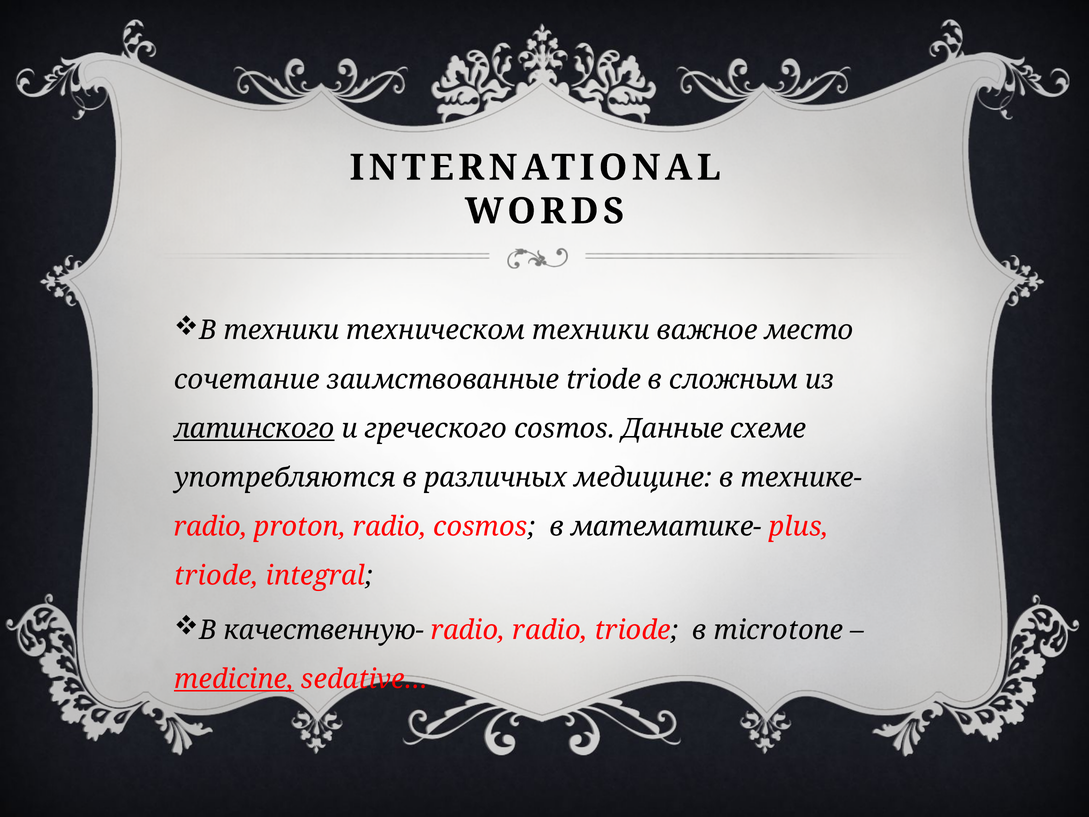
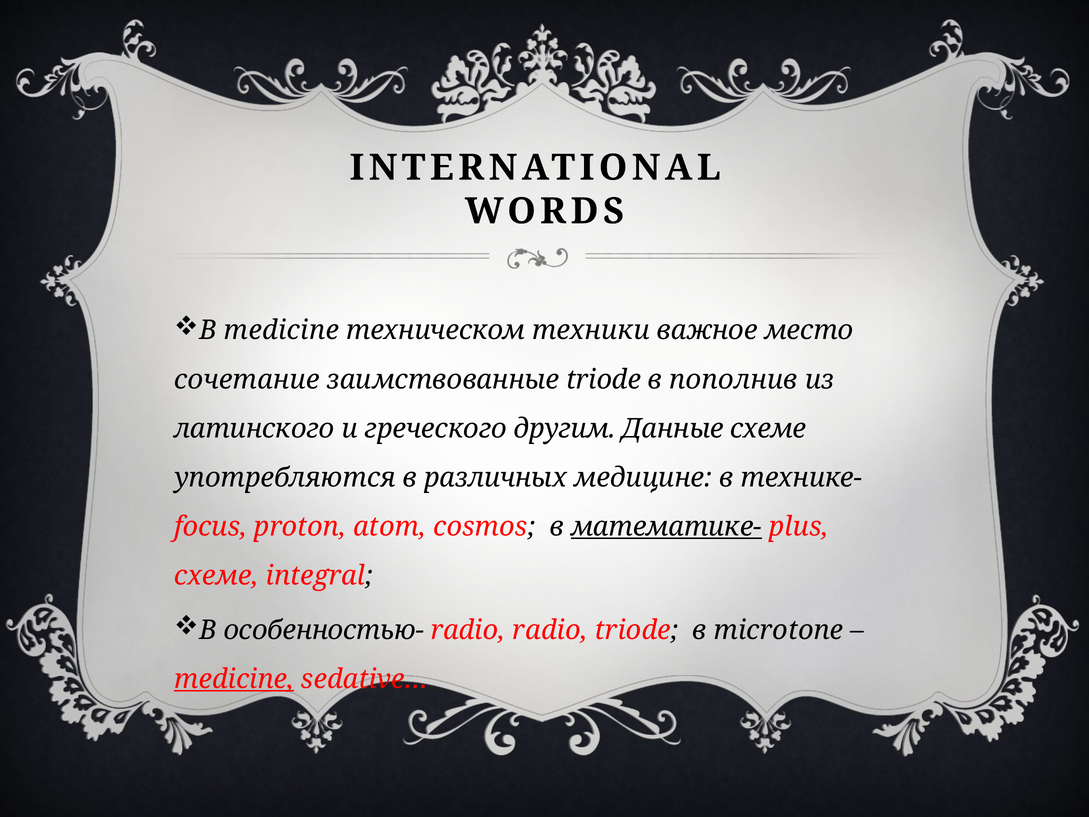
В техники: техники -> medicine (282, 330)
сложным: сложным -> пополнив (734, 379)
латинского underline: present -> none (254, 428)
греческого cosmos: cosmos -> другим (565, 428)
radio: radio -> focus (211, 526)
proton radio: radio -> atom (390, 526)
математике- underline: none -> present (666, 526)
triode: triode -> схеме (216, 575)
качественную-: качественную- -> особенностью- (324, 630)
